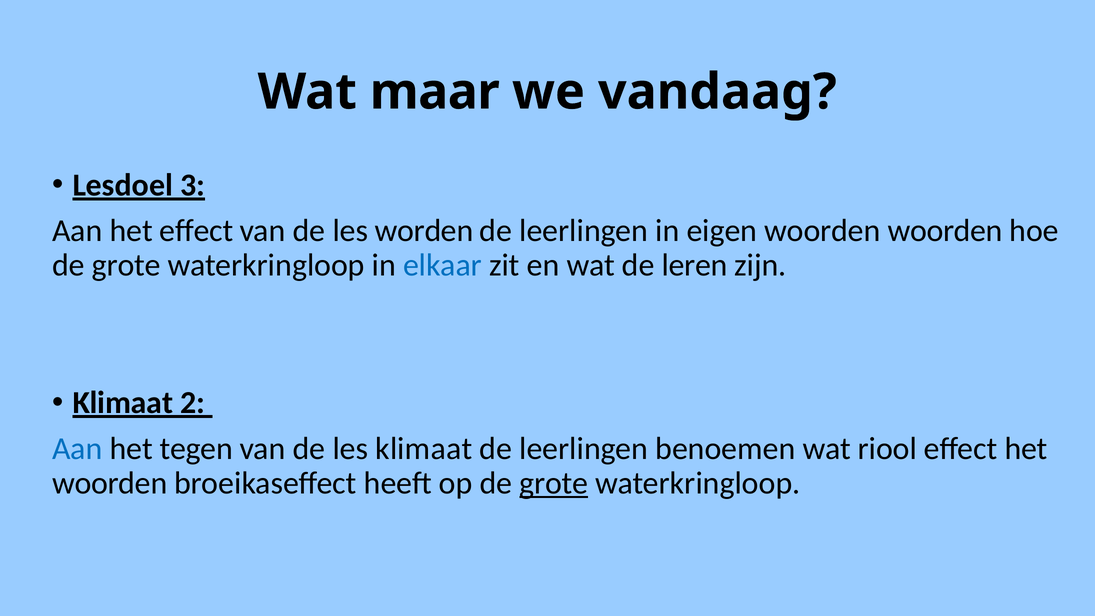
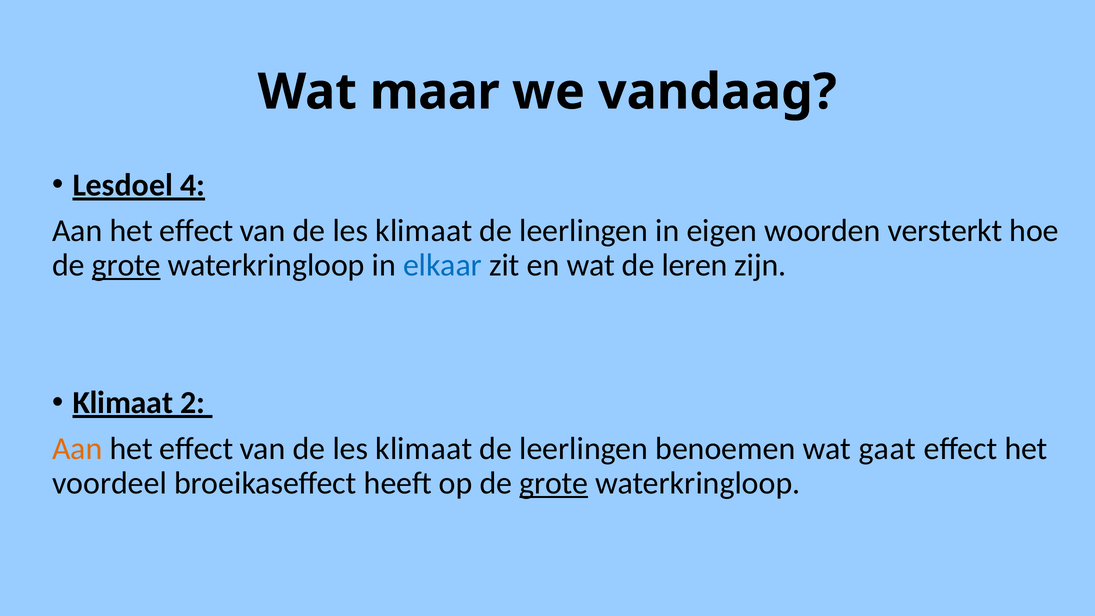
3: 3 -> 4 (193, 185)
worden: worden -> klimaat (424, 231)
woorden woorden: woorden -> versterkt (945, 231)
grote underline: none -> present (126, 265)
Aan colour: blue -> orange (77, 449)
tegen: tegen -> effect (196, 449)
riool: riool -> gaat (887, 449)
woorden: woorden -> voordeel (110, 483)
